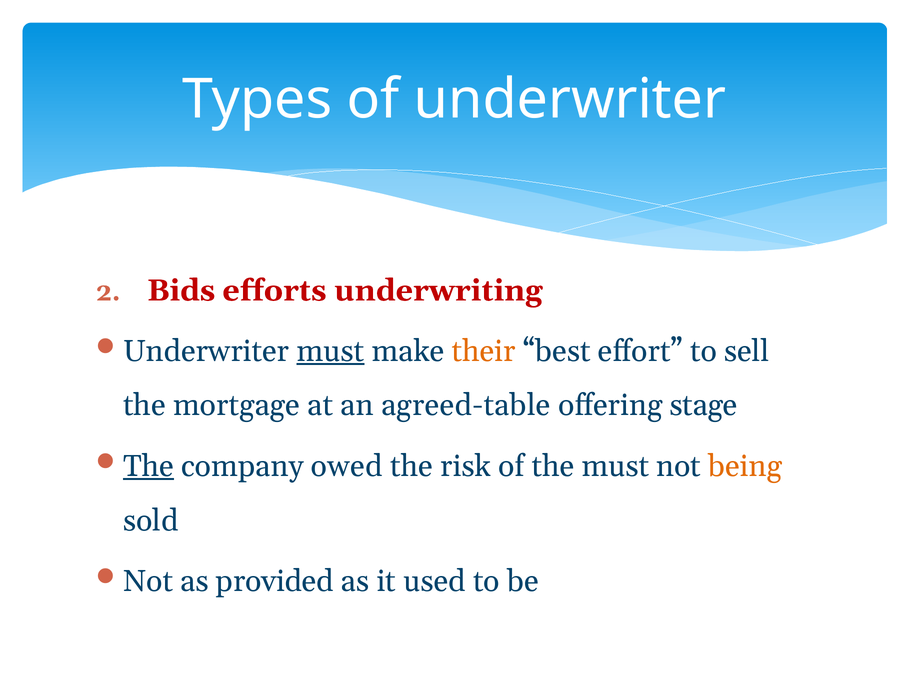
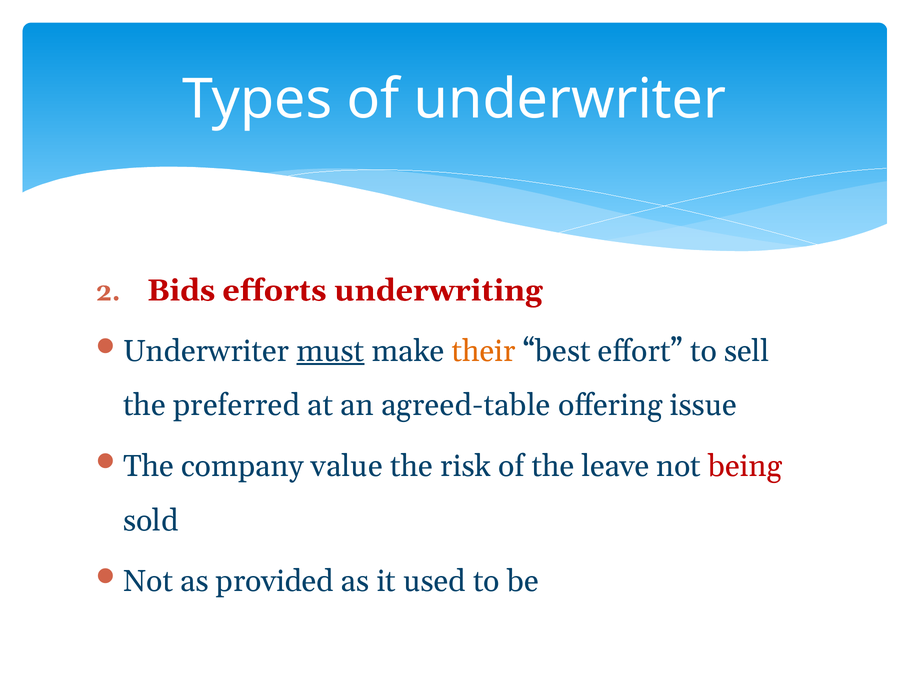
mortgage: mortgage -> preferred (237, 406)
stage: stage -> issue (703, 406)
The underline: present -> none (149, 467)
owed: owed -> value (347, 467)
the must: must -> leave (615, 467)
being colour: orange -> red (745, 467)
